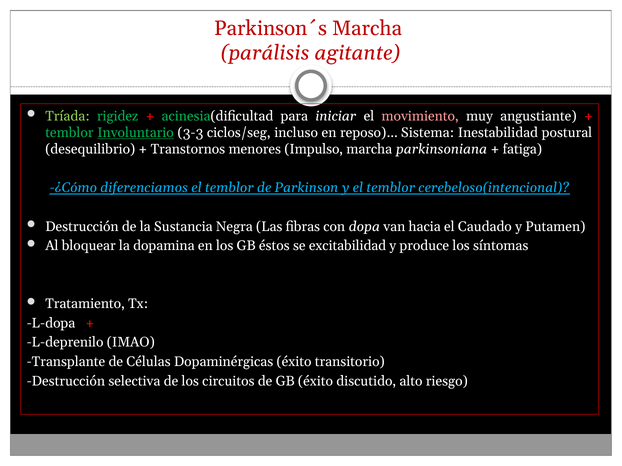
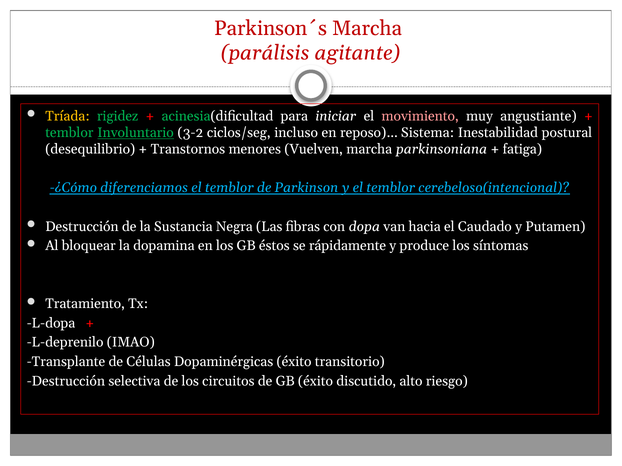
Tríada colour: light green -> yellow (67, 116)
3-3: 3-3 -> 3-2 (190, 133)
Impulso: Impulso -> Vuelven (314, 149)
excitabilidad: excitabilidad -> rápidamente (348, 246)
